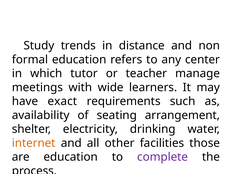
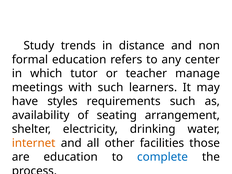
with wide: wide -> such (111, 87)
exact: exact -> styles (62, 101)
complete colour: purple -> blue (163, 157)
